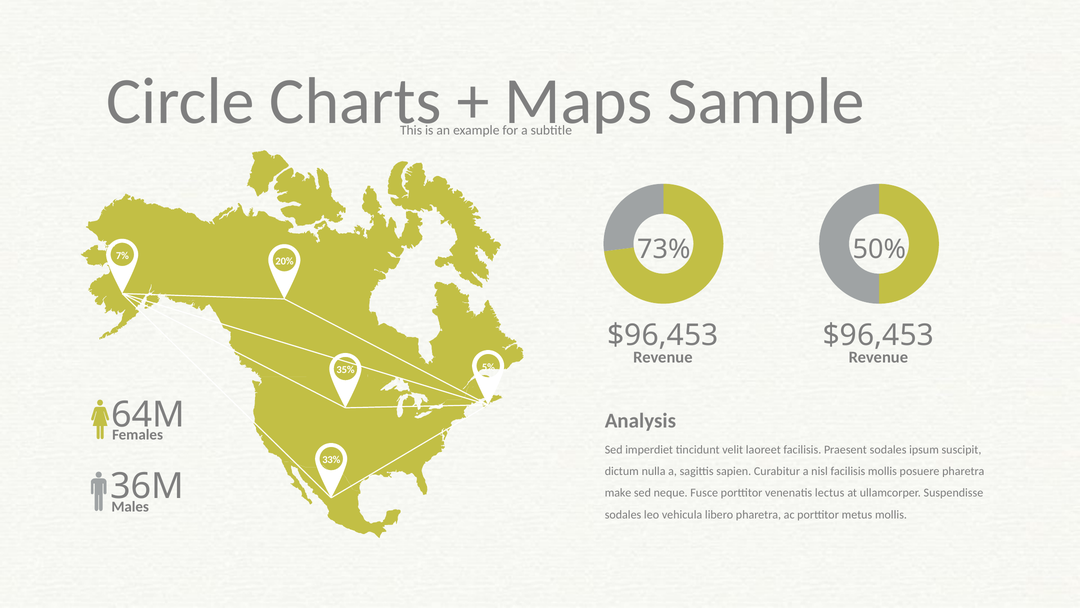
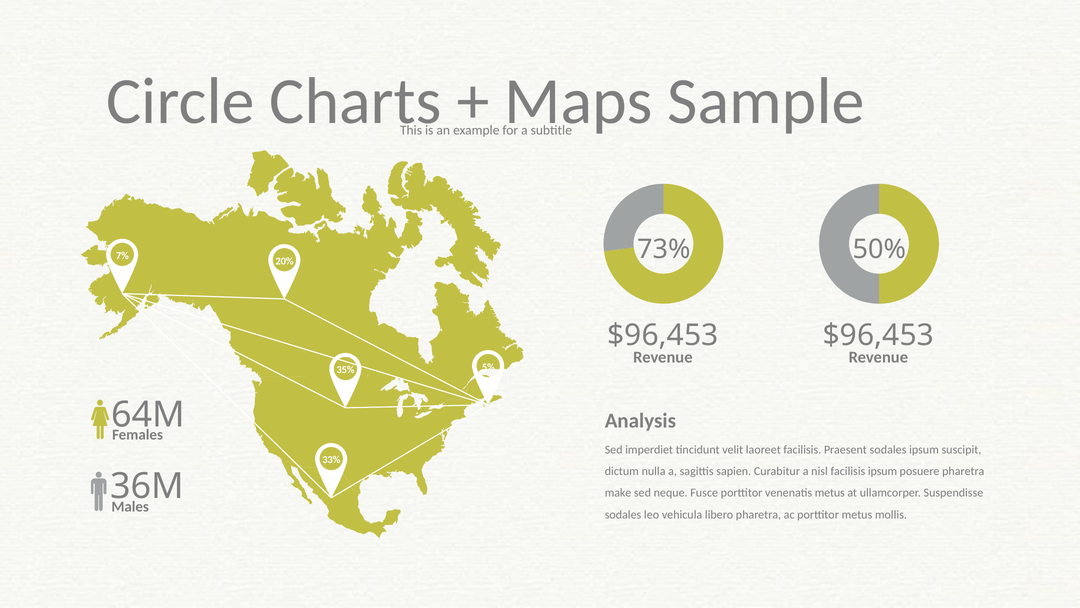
facilisis mollis: mollis -> ipsum (883, 471)
venenatis lectus: lectus -> metus (830, 493)
